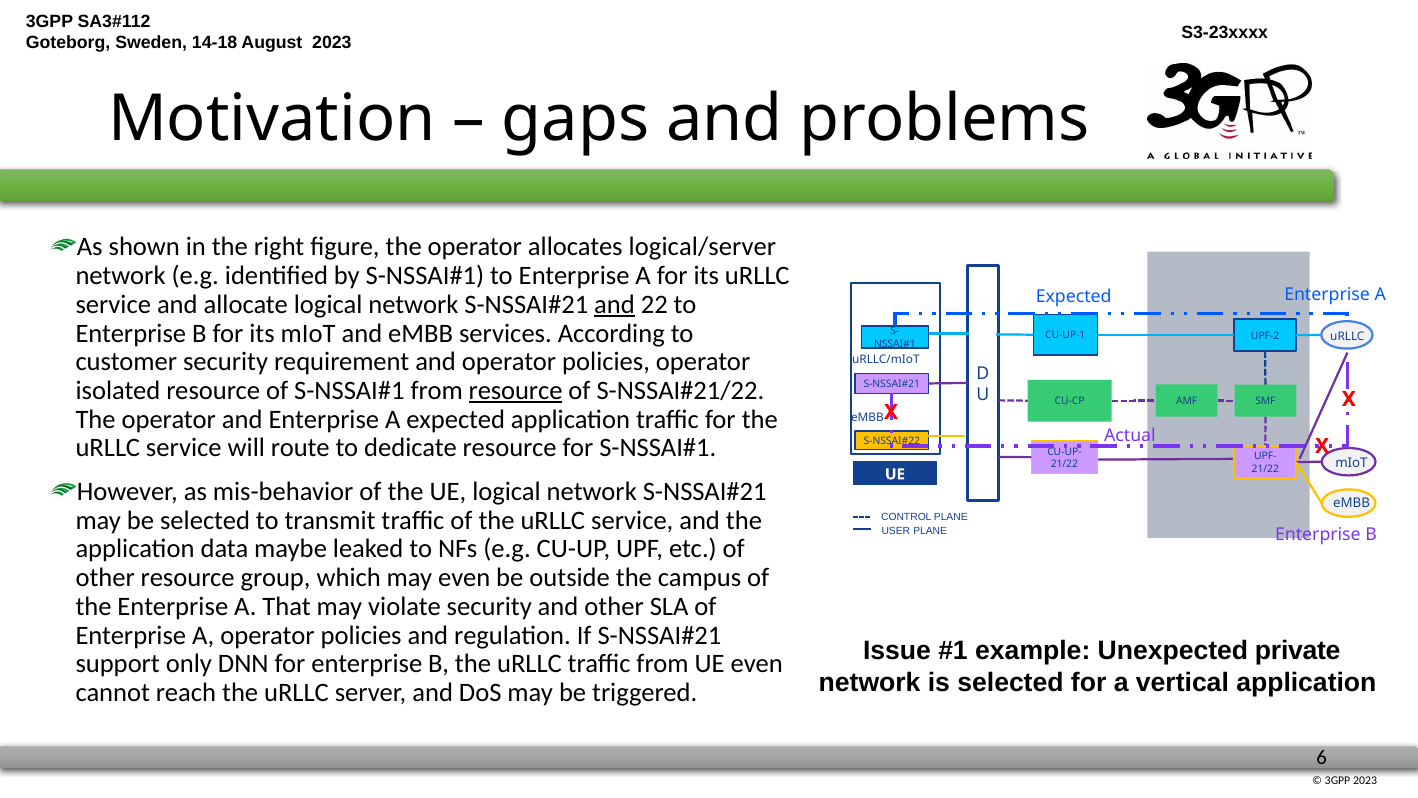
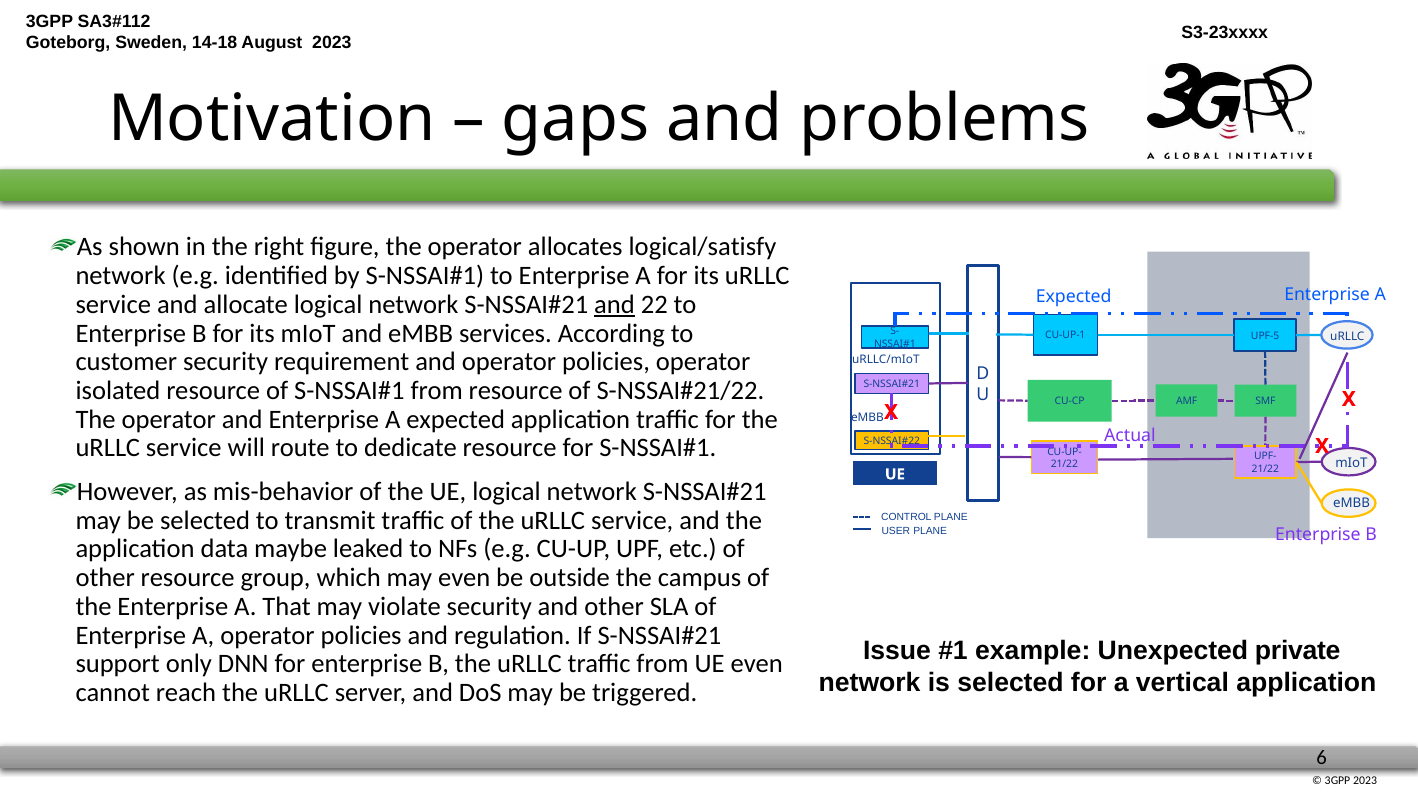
logical/server: logical/server -> logical/satisfy (702, 247)
UPF-2: UPF-2 -> UPF-5 (1265, 336)
resource underline: present -> none (516, 391)
